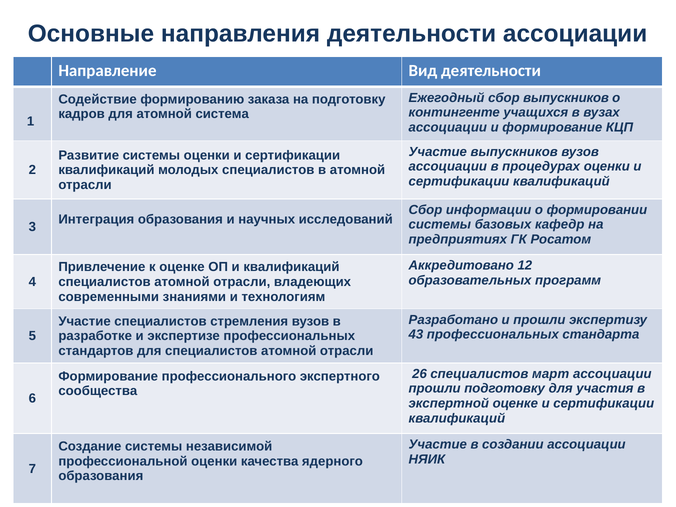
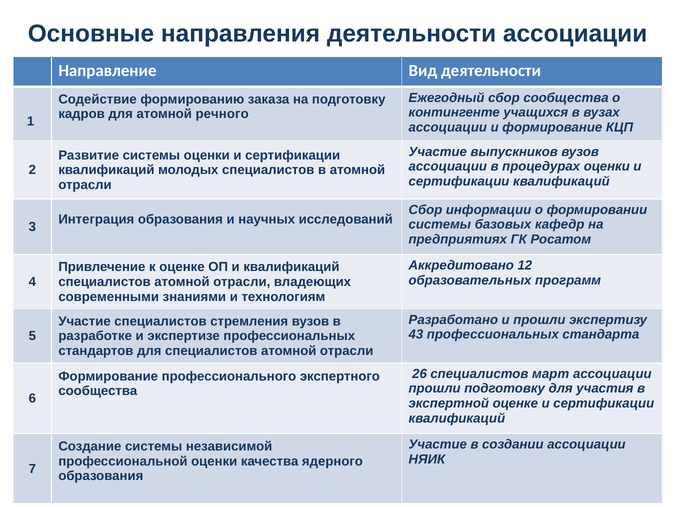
сбор выпускников: выпускников -> сообщества (566, 98)
система: система -> речного (222, 114)
